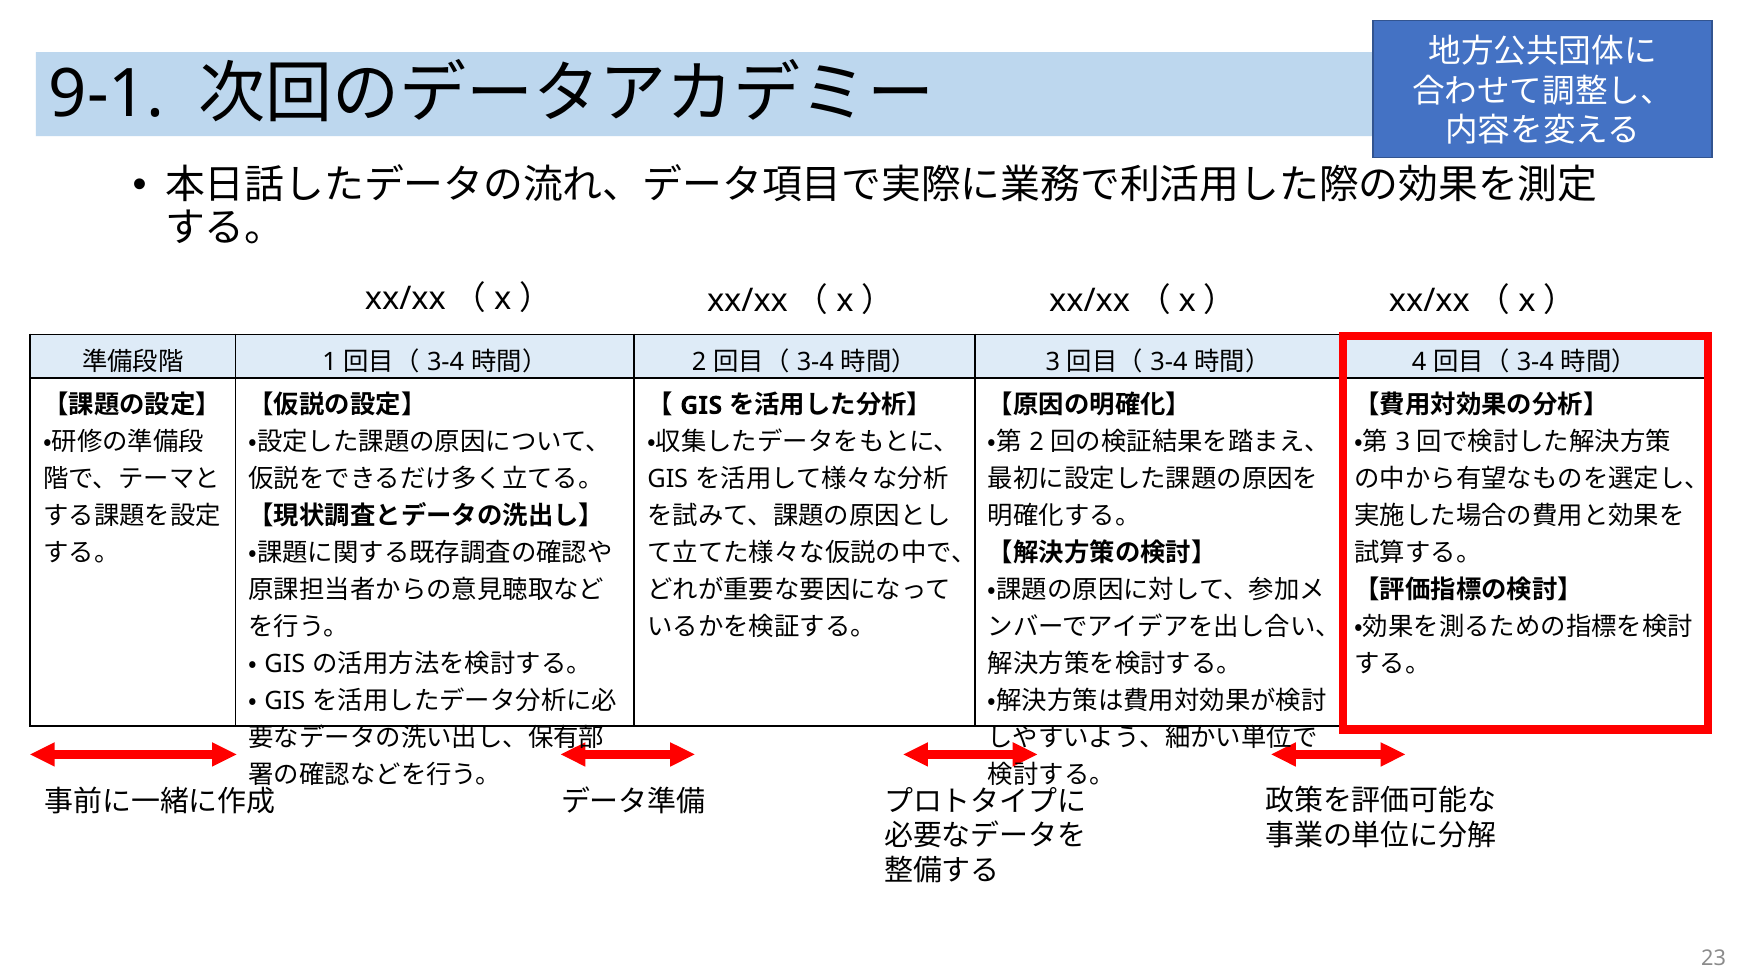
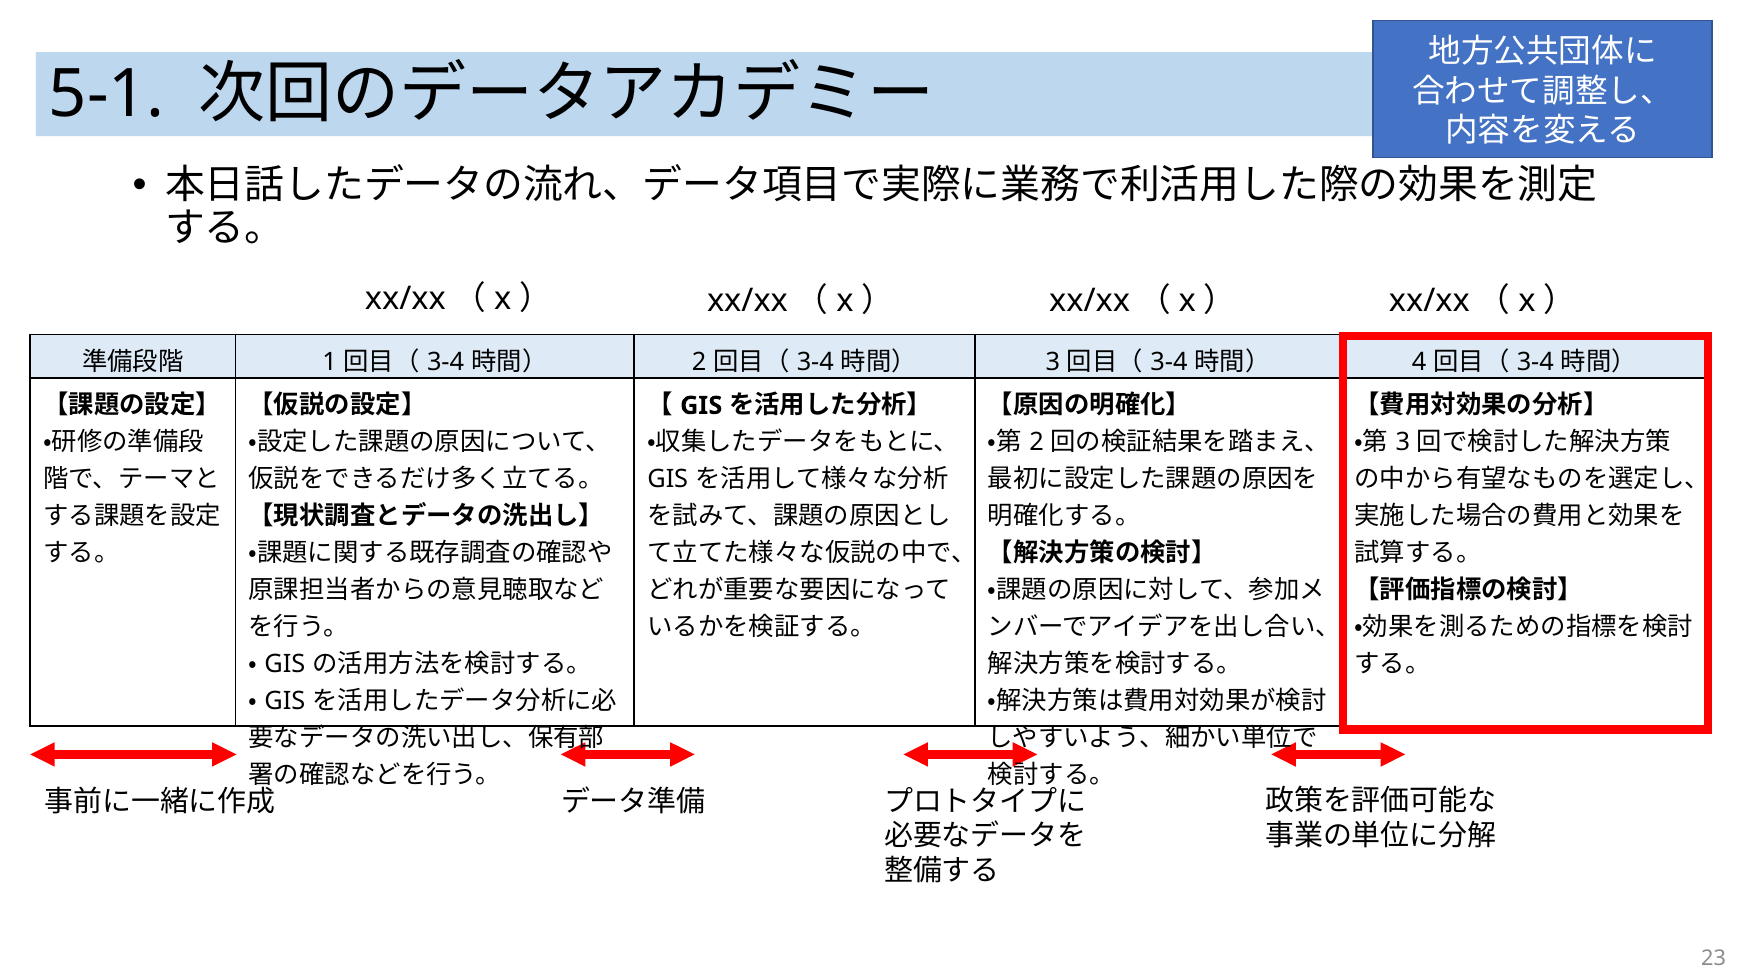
9-1: 9-1 -> 5-1 (107, 94)
